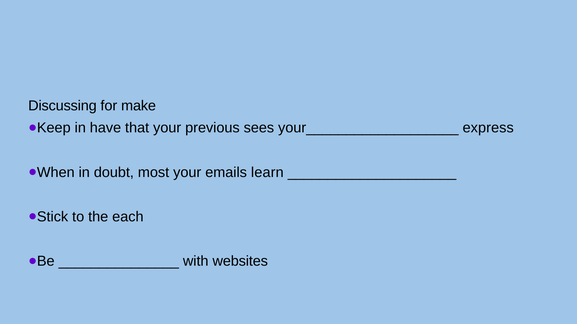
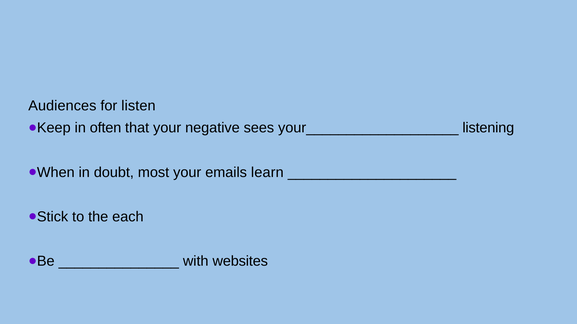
Discussing: Discussing -> Audiences (62, 106)
make: make -> listen (138, 106)
have: have -> often (106, 128)
previous: previous -> negative (212, 128)
express: express -> listening (488, 128)
